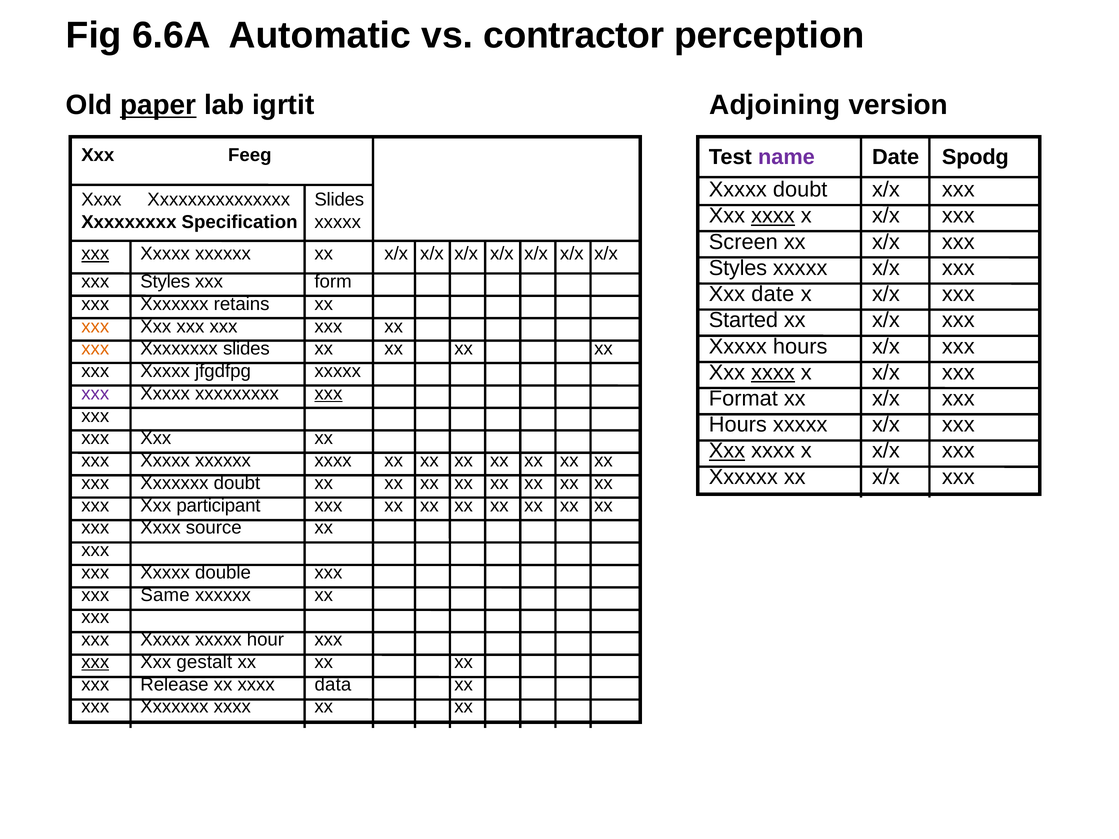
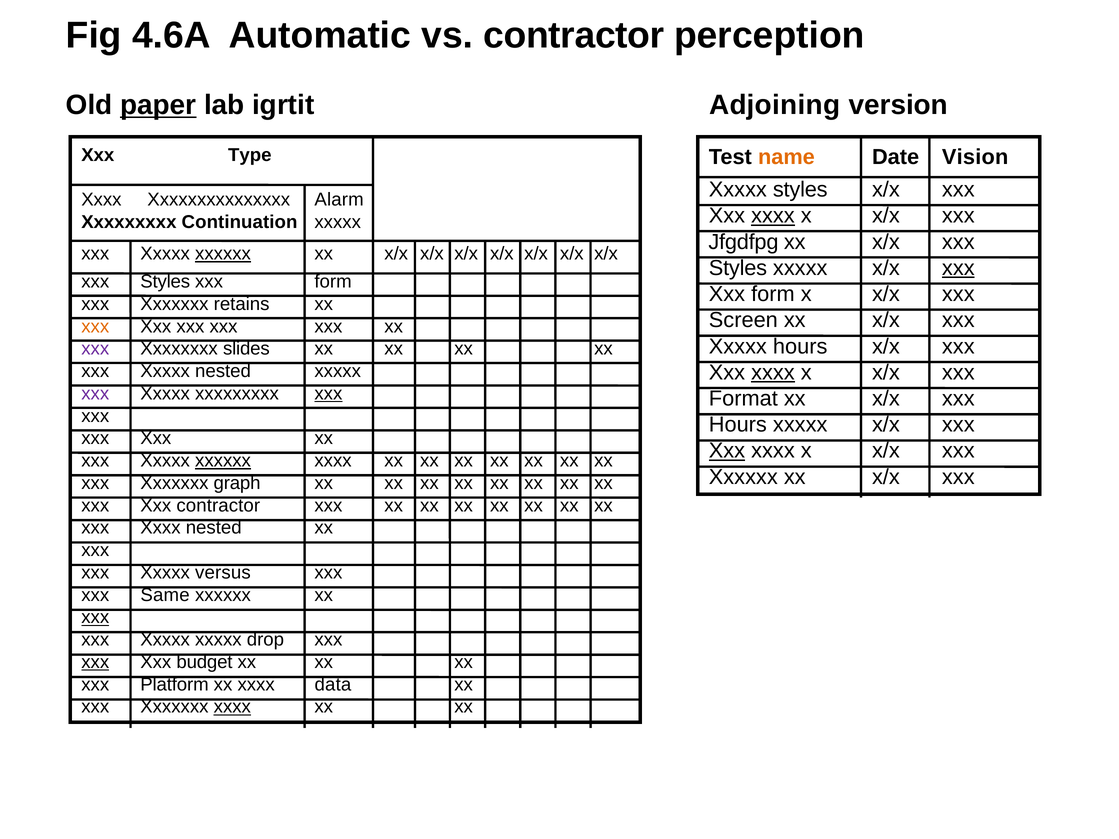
6.6A: 6.6A -> 4.6A (171, 35)
Feeg: Feeg -> Type (250, 155)
name colour: purple -> orange (786, 157)
Spodg: Spodg -> Vision (975, 157)
Xxxxx doubt: doubt -> styles (800, 190)
Xxxxxxxxxxxxxxx Slides: Slides -> Alarm (339, 200)
Specification: Specification -> Continuation (240, 222)
Screen: Screen -> Jfgdfpg (743, 242)
xxx underline: present -> none (95, 254)
xxxxxx underline: none -> present (223, 254)
xxx underline: none -> present (958, 268)
date: date -> form (773, 294)
Started: Started -> Screen (743, 320)
xxx colour: orange -> purple (95, 349)
Xxxxx jfgdfpg: jfgdfpg -> nested (223, 371)
xxxxxx underline: none -> present (223, 461)
Xxxxxxx doubt: doubt -> graph (237, 483)
Xxx participant: participant -> contractor (218, 506)
Xxxx source: source -> nested (214, 528)
double: double -> versus (223, 573)
xxx underline: none -> present (95, 617)
hour: hour -> drop (265, 640)
gestalt: gestalt -> budget (204, 662)
Release: Release -> Platform (175, 685)
xxxx underline: none -> present (232, 707)
